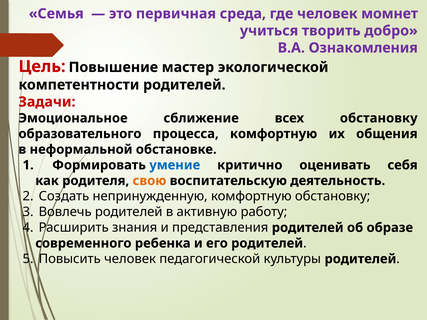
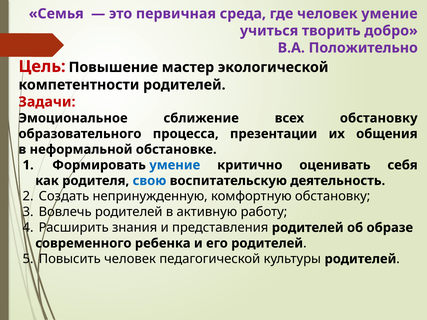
человек момнет: момнет -> умение (389, 14)
Ознакомления: Ознакомления -> Положительно (363, 48)
процесса комфортную: комфортную -> презентации (274, 134)
свою colour: orange -> blue (149, 181)
